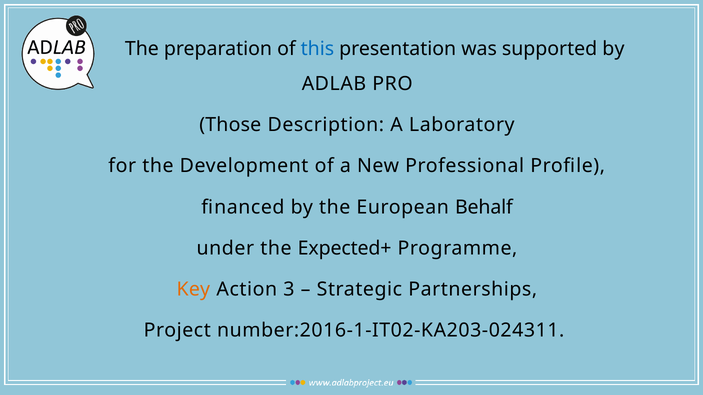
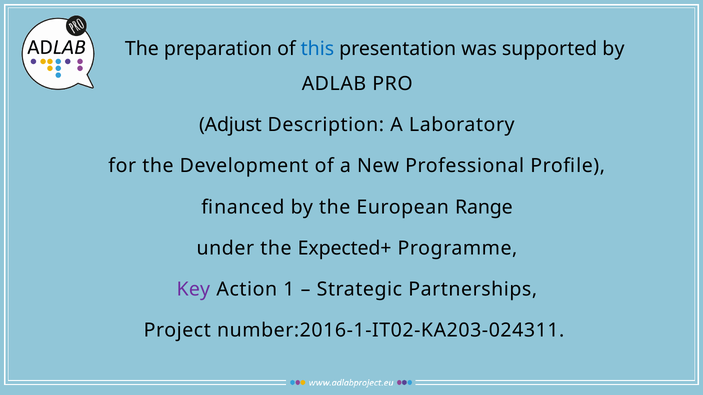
Those: Those -> Adjust (230, 125)
Behalf: Behalf -> Range (484, 207)
Key colour: orange -> purple (193, 290)
3: 3 -> 1 (289, 290)
